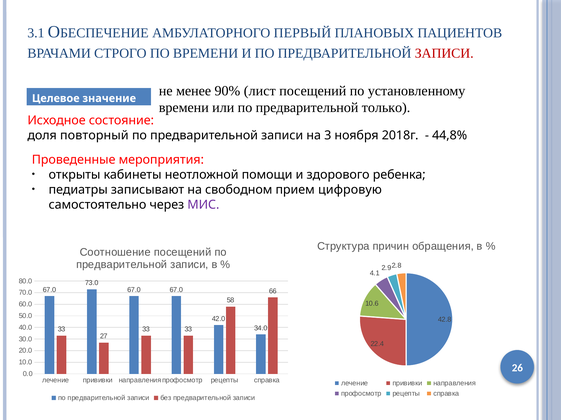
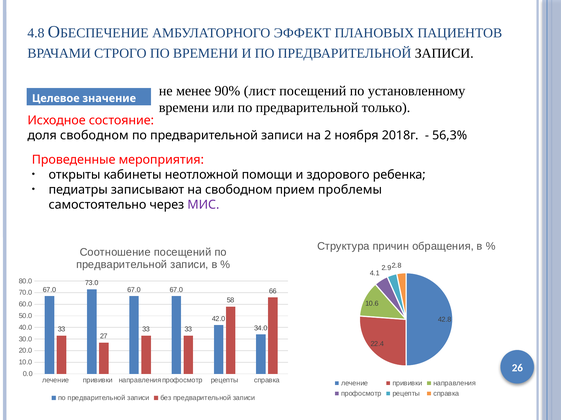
3.1: 3.1 -> 4.8 (36, 33)
ПЕРВЫЙ: ПЕРВЫЙ -> ЭФФЕКТ (302, 33)
ЗАПИСИ colour: red -> black (444, 53)
доля повторный: повторный -> свободном (94, 136)
3: 3 -> 2 (328, 136)
44,8%: 44,8% -> 56,3% (450, 136)
цифровую: цифровую -> проблемы (350, 190)
